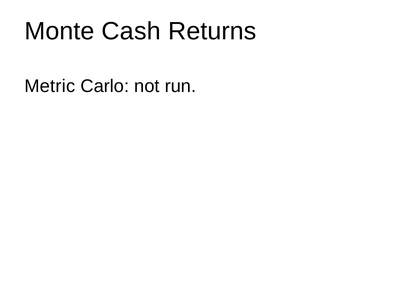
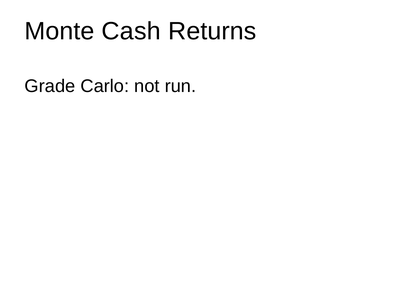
Metric: Metric -> Grade (50, 86)
